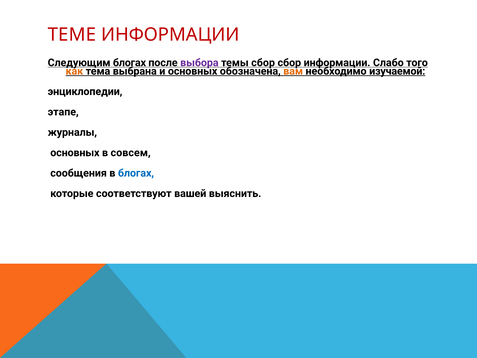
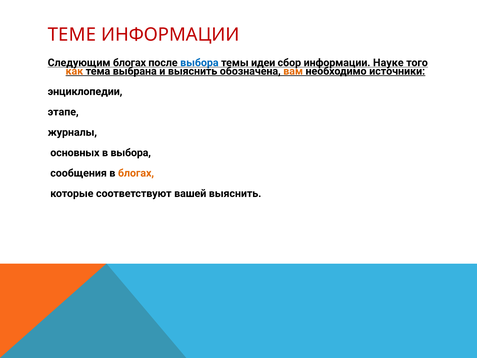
выбора colour: purple -> blue (199, 63)
темы сбор: сбор -> идеи (263, 63)
Слабо: Слабо -> Науке (388, 63)
и основных: основных -> выяснить (193, 71)
изучаемой: изучаемой -> источники (397, 71)
в совсем: совсем -> выбора (131, 153)
блогах colour: blue -> orange (136, 173)
